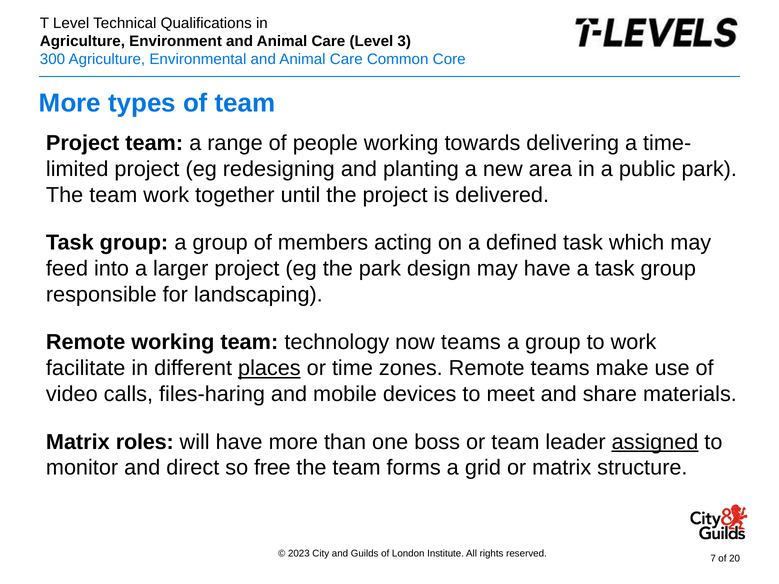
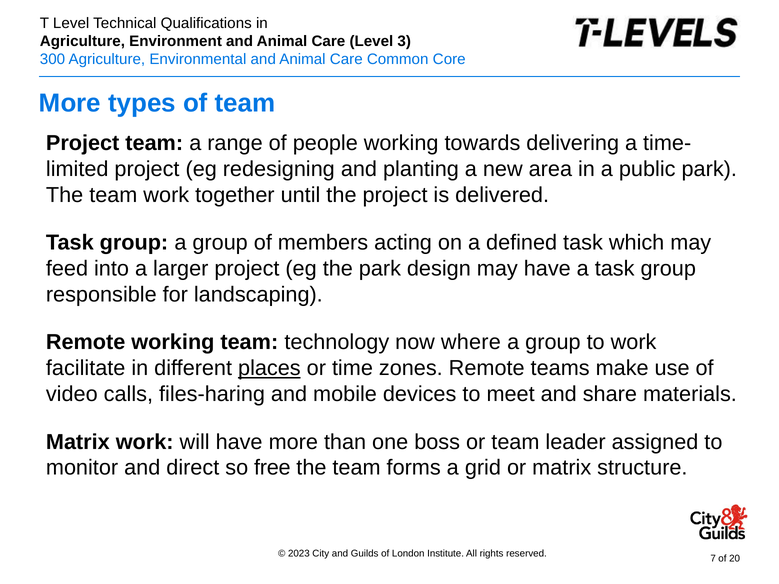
now teams: teams -> where (471, 342)
Matrix roles: roles -> work (145, 442)
assigned underline: present -> none (655, 442)
